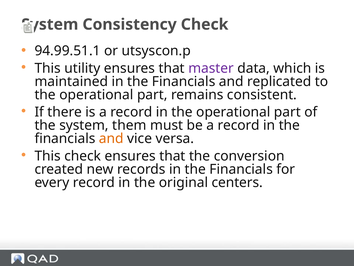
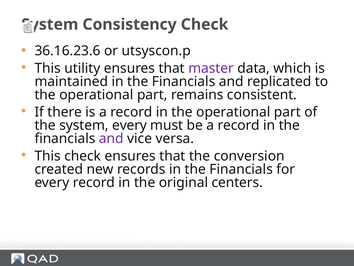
94.99.51.1: 94.99.51.1 -> 36.16.23.6 (68, 51)
system them: them -> every (129, 125)
and colour: orange -> purple (111, 138)
